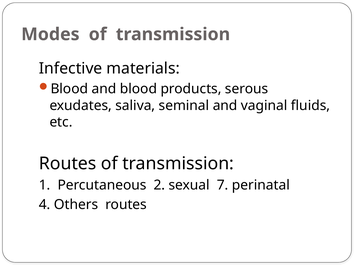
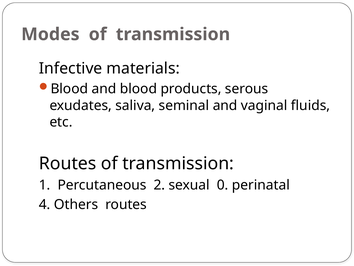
7: 7 -> 0 (223, 185)
